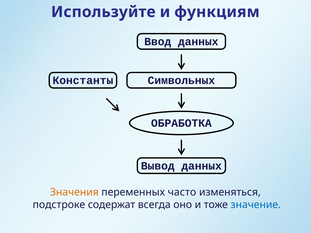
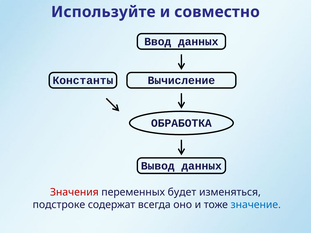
функциям: функциям -> совместно (217, 12)
Символьных: Символьных -> Вычисление (181, 81)
Значения colour: orange -> red (74, 192)
часто: часто -> будет (182, 192)
